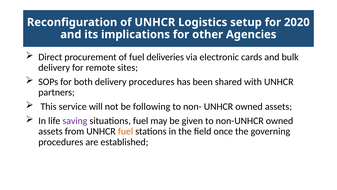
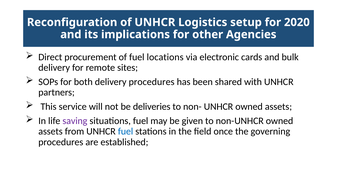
deliveries: deliveries -> locations (165, 57)
following: following -> deliveries (152, 106)
fuel colour: orange -> blue (126, 131)
